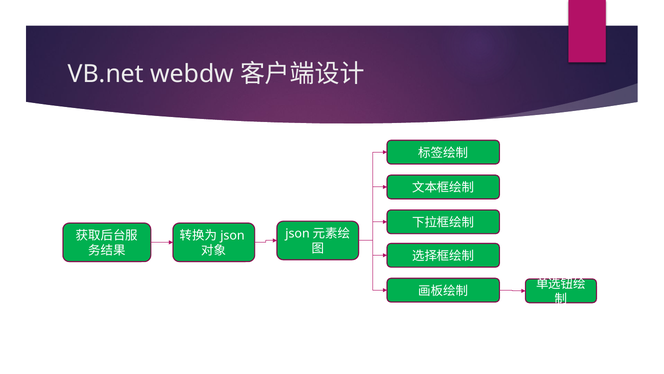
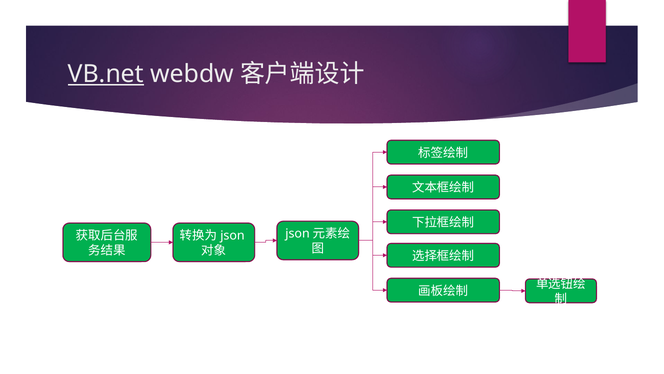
VB.net underline: none -> present (106, 74)
